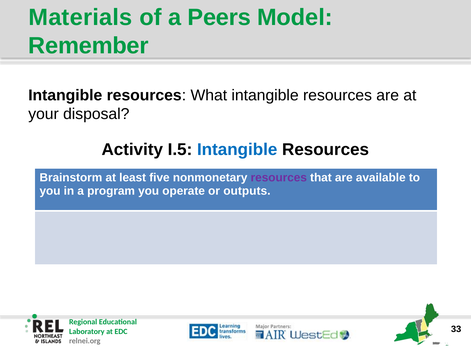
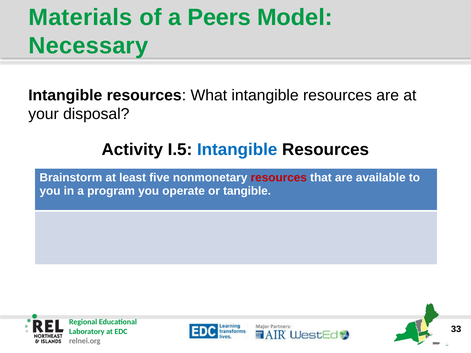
Remember: Remember -> Necessary (88, 46)
resources colour: purple -> red (279, 178)
outputs: outputs -> tangible (247, 191)
